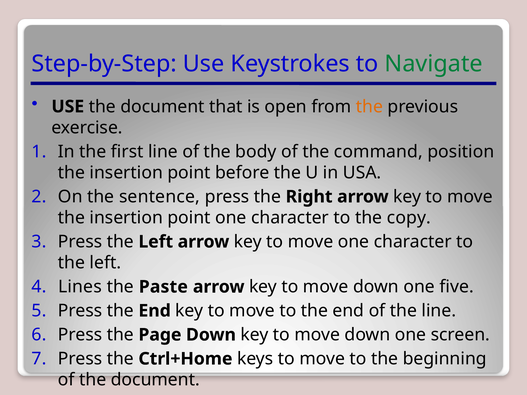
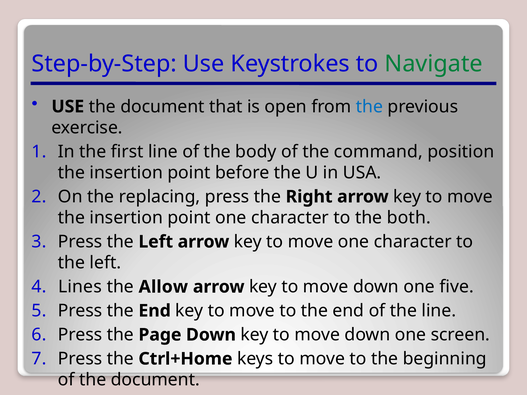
the colour: orange -> blue (369, 107)
sentence: sentence -> replacing (160, 197)
copy: copy -> both (409, 218)
Paste: Paste -> Allow (163, 287)
